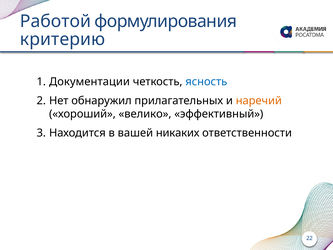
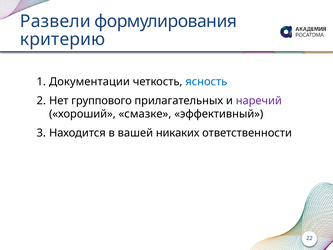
Работой: Работой -> Развели (55, 21)
обнаружил: обнаружил -> группового (102, 101)
наречий colour: orange -> purple (259, 101)
велико: велико -> смазке (145, 114)
